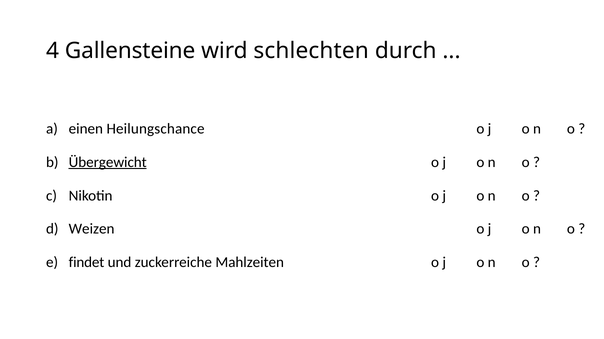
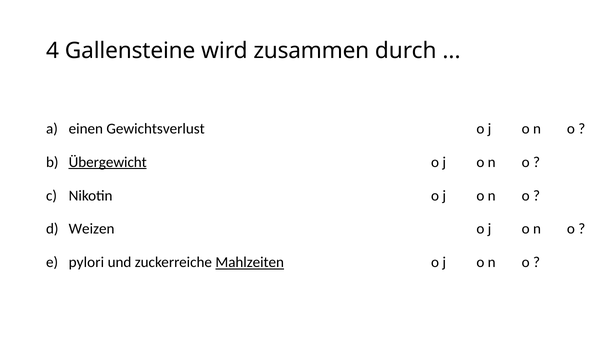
schlechten: schlechten -> zusammen (311, 51)
Heilungschance: Heilungschance -> Gewichtsverlust (156, 129)
findet: findet -> pylori (86, 263)
Mahlzeiten underline: none -> present (250, 263)
